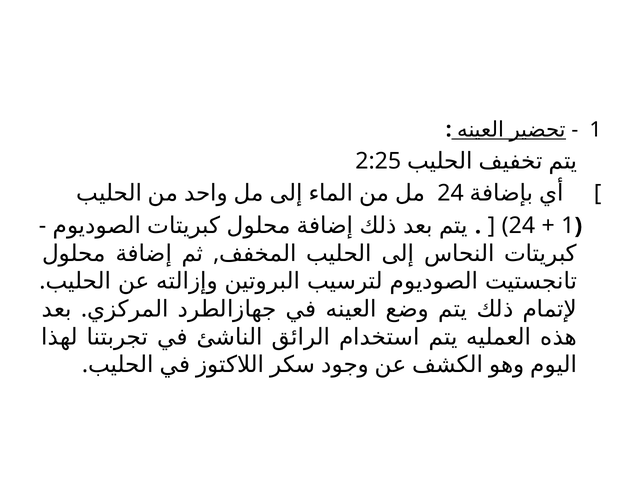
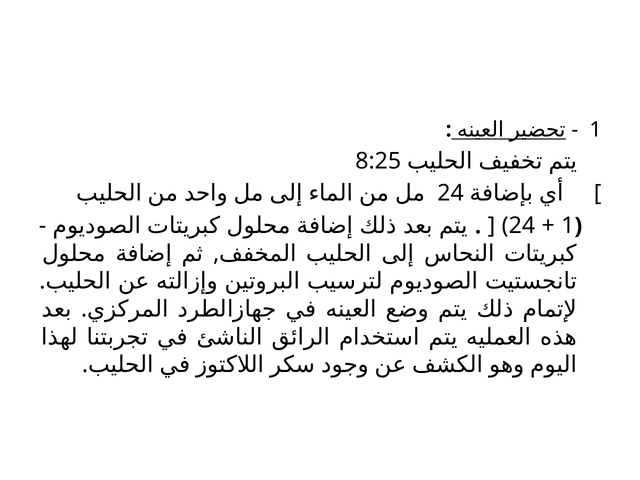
2:25: 2:25 -> 8:25 (378, 161)
